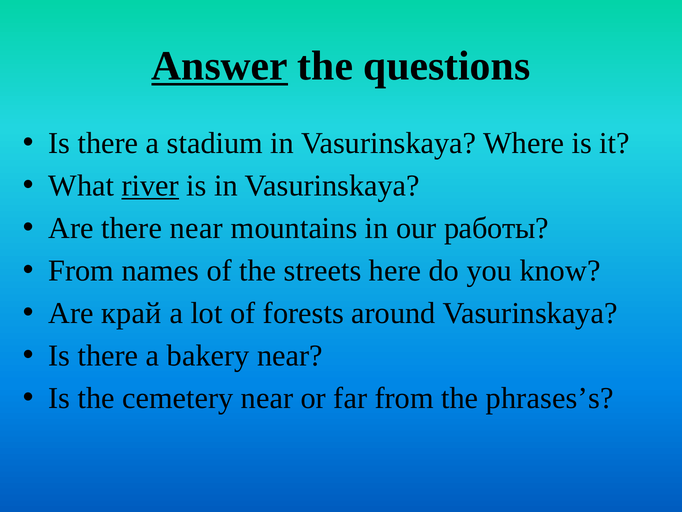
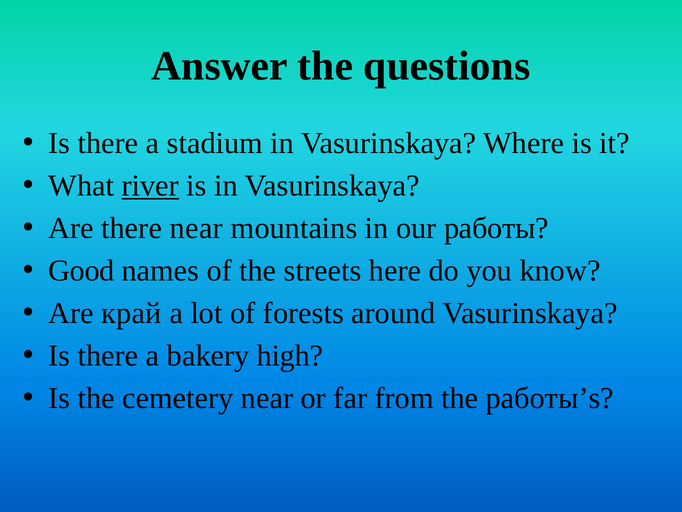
Answer underline: present -> none (220, 66)
From: From -> Good (81, 271)
bakery near: near -> high (290, 355)
phrases’s: phrases’s -> работы’s (550, 398)
